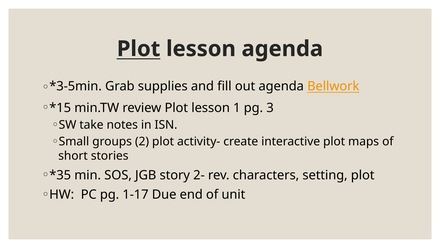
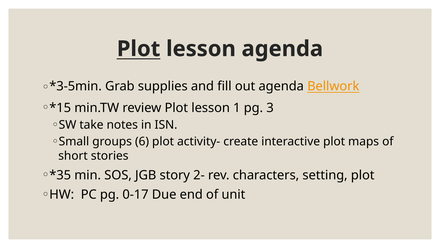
2: 2 -> 6 (142, 141)
1-17: 1-17 -> 0-17 (136, 194)
